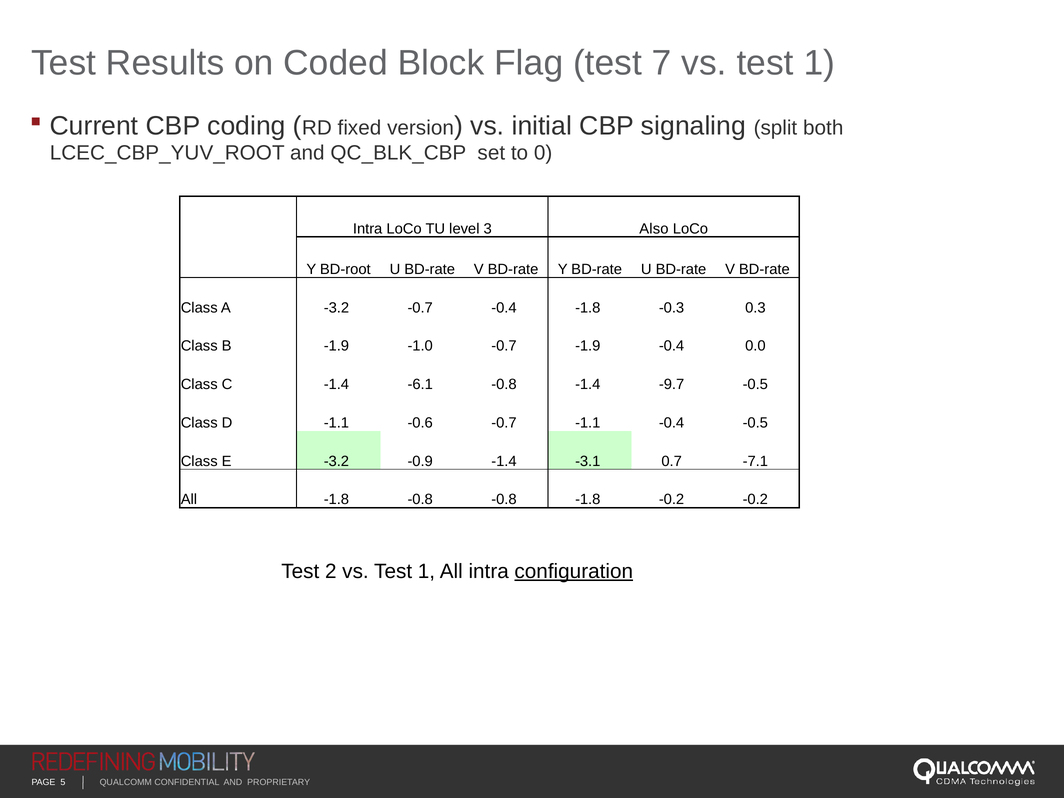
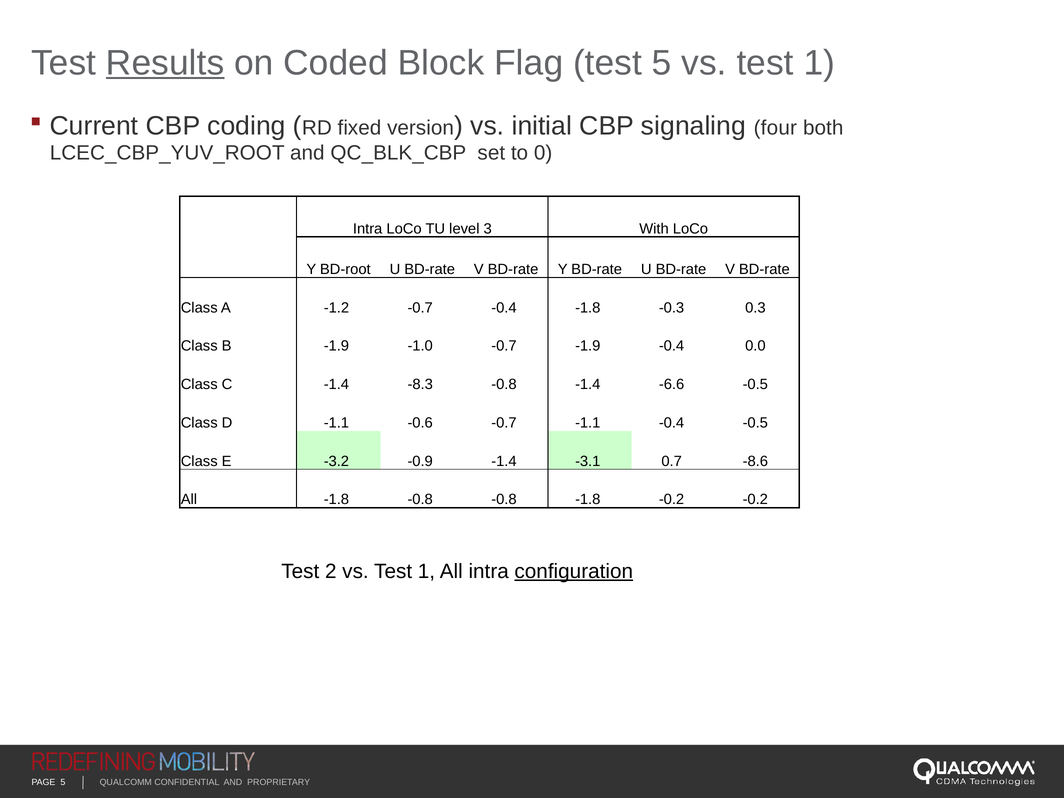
Results underline: none -> present (165, 63)
test 7: 7 -> 5 (662, 63)
split: split -> four (775, 128)
Also: Also -> With (654, 229)
A -3.2: -3.2 -> -1.2 (336, 308)
-6.1: -6.1 -> -8.3 (420, 384)
-9.7: -9.7 -> -6.6 (672, 384)
-7.1: -7.1 -> -8.6 (755, 461)
